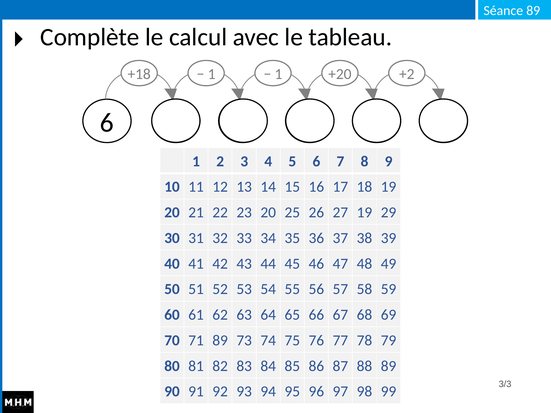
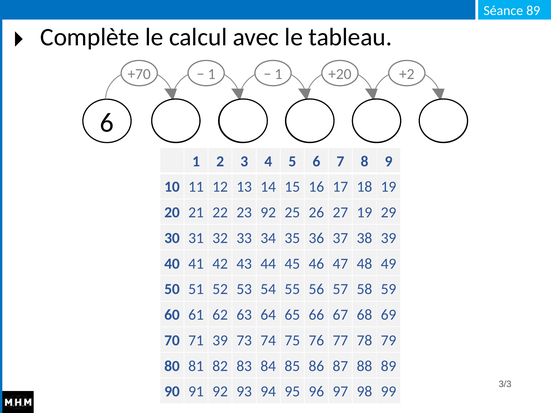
+18: +18 -> +70 (139, 74)
23 20: 20 -> 92 (268, 213)
71 89: 89 -> 39 (220, 341)
